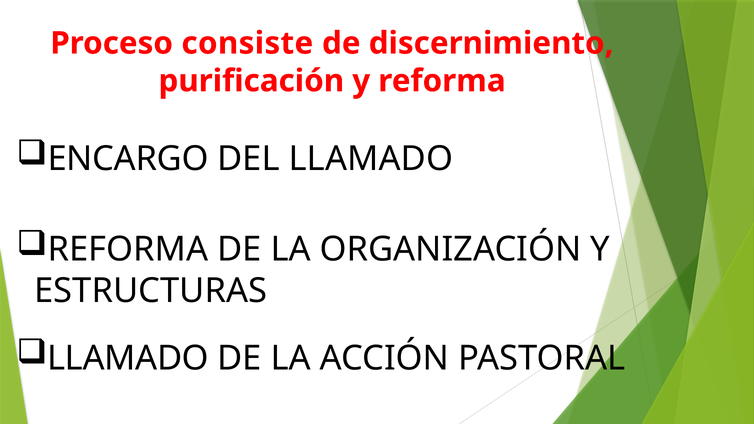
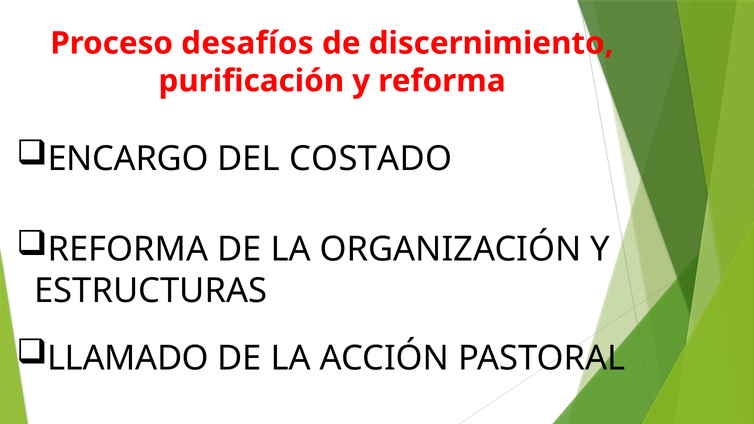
consiste: consiste -> desafíos (247, 43)
DEL LLAMADO: LLAMADO -> COSTADO (371, 159)
